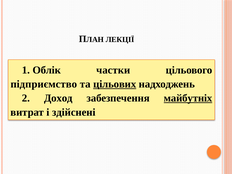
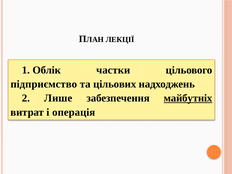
цільових underline: present -> none (115, 84)
Доход: Доход -> Лише (58, 98)
здійснені: здійснені -> операція (74, 112)
